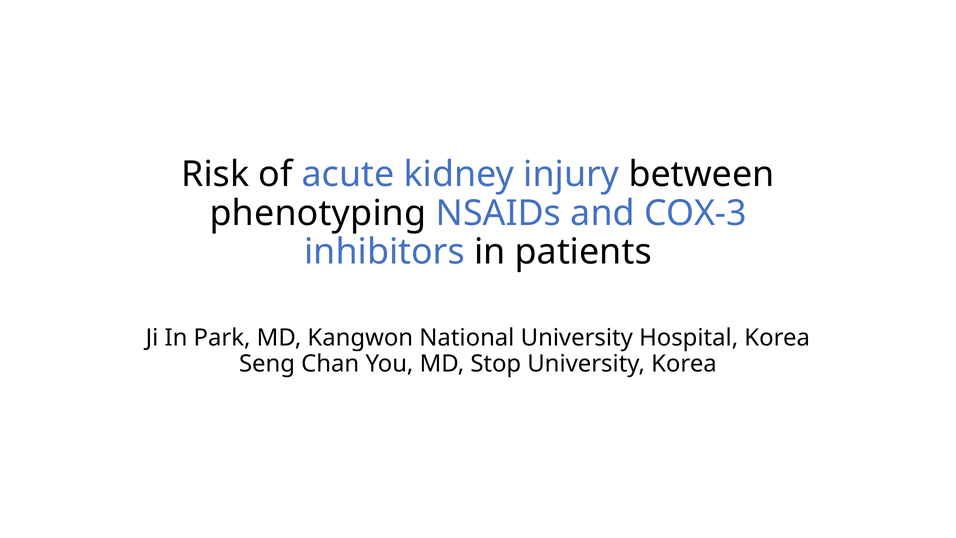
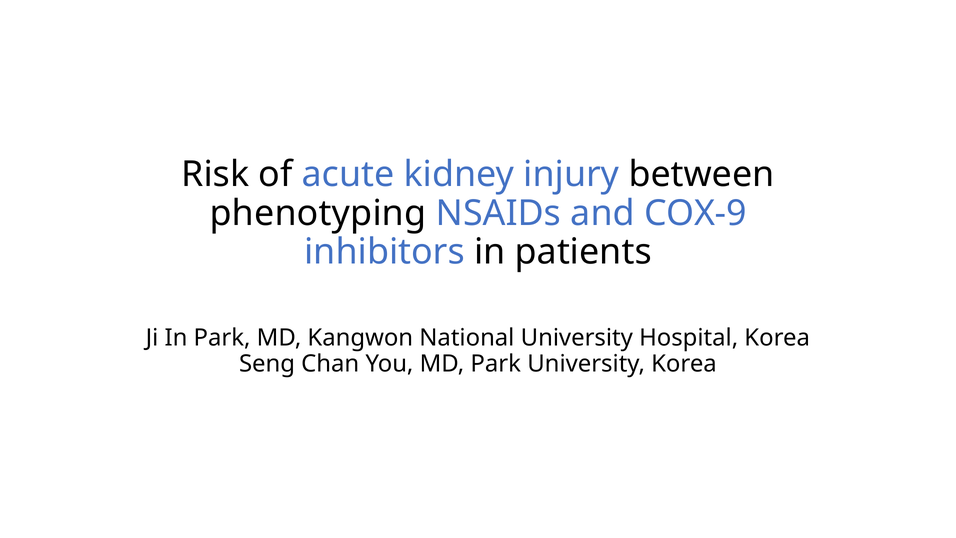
COX-3: COX-3 -> COX-9 (695, 213)
MD Stop: Stop -> Park (496, 363)
